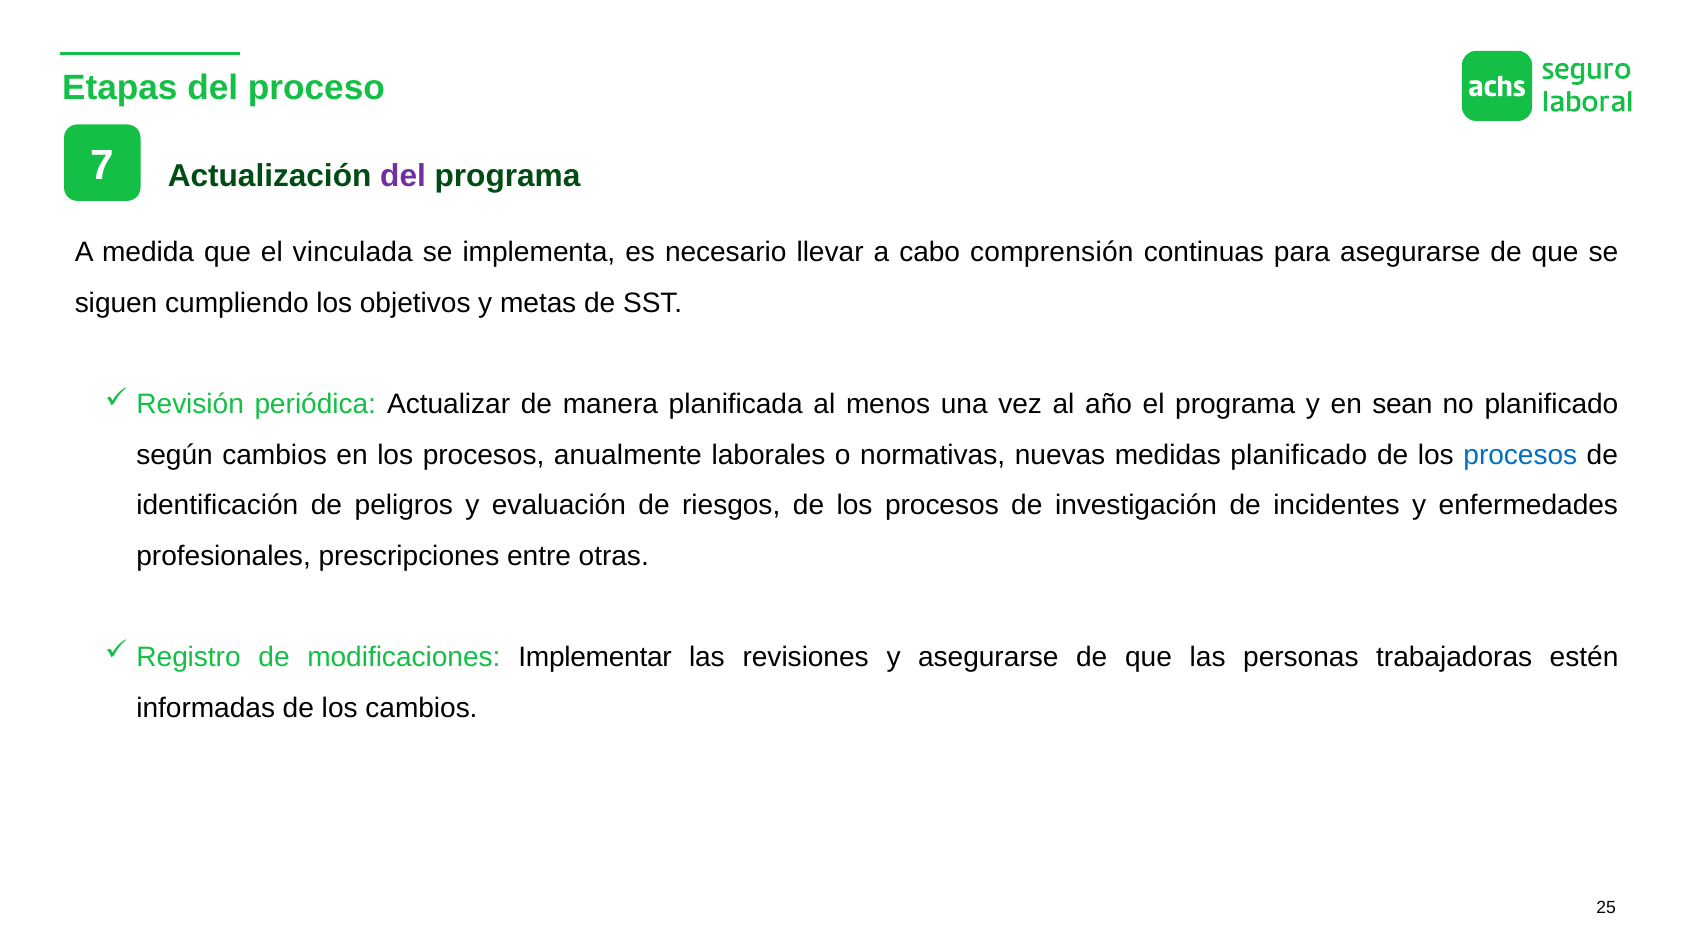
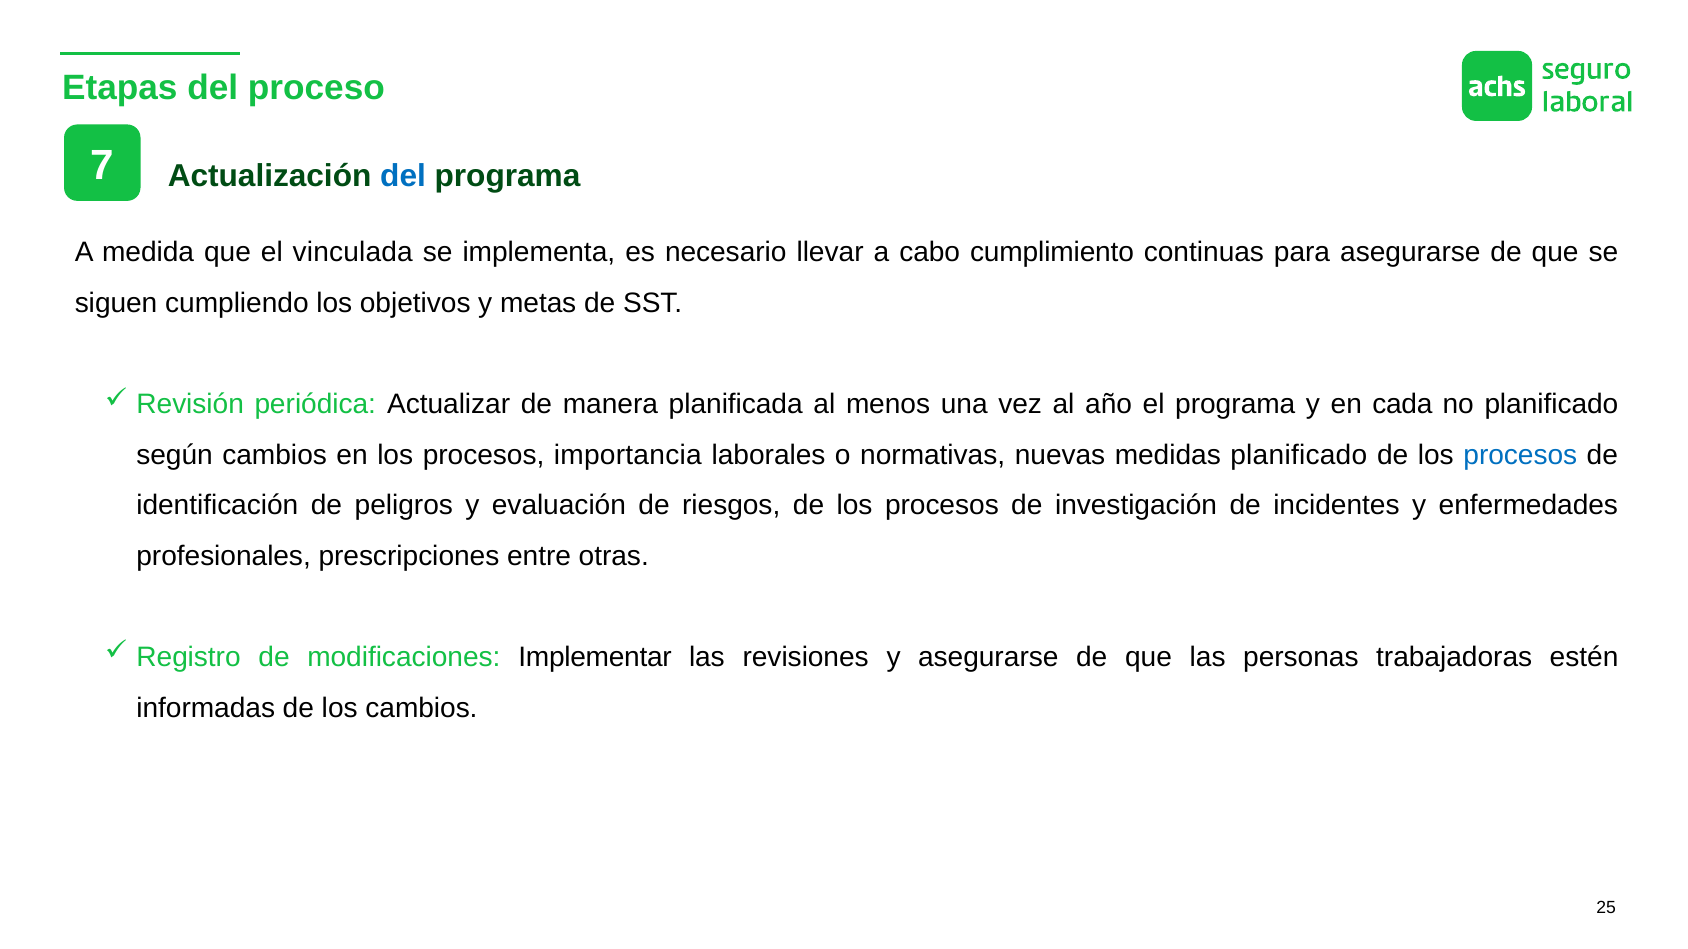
del colour: purple -> blue (403, 176)
comprensión: comprensión -> cumplimiento (1052, 253)
sean: sean -> cada (1402, 405)
anualmente: anualmente -> importancia (628, 455)
